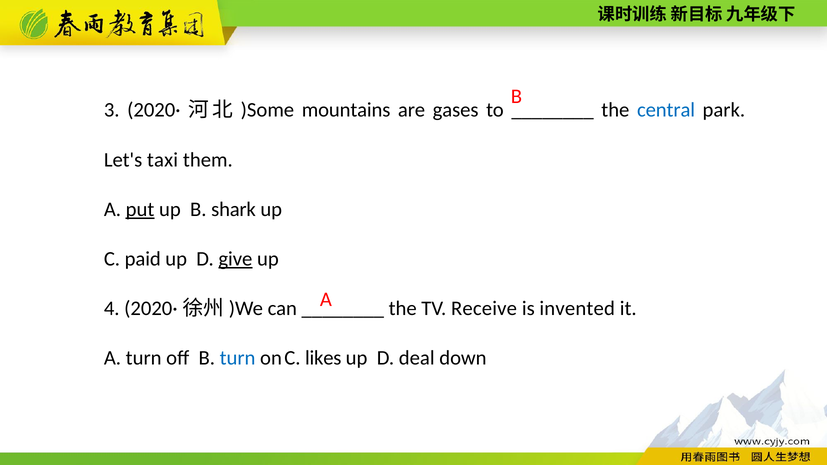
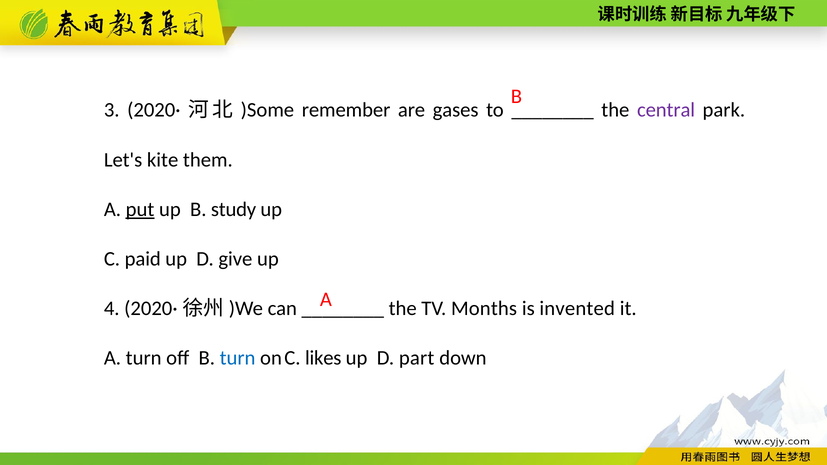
mountains: mountains -> remember (346, 110)
central colour: blue -> purple (666, 110)
taxi: taxi -> kite (163, 160)
shark: shark -> study (234, 209)
give underline: present -> none (235, 259)
Receive: Receive -> Months (484, 309)
deal: deal -> part (417, 358)
